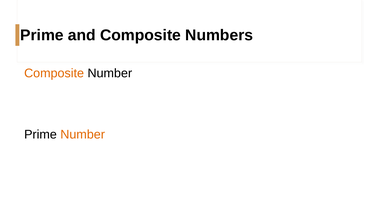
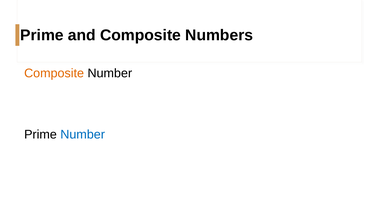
Number colour: orange -> blue (83, 135)
